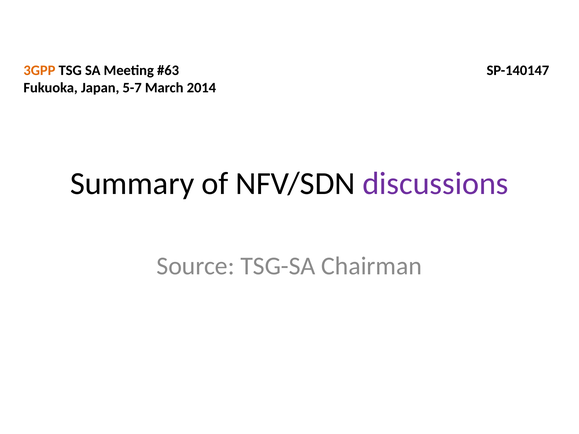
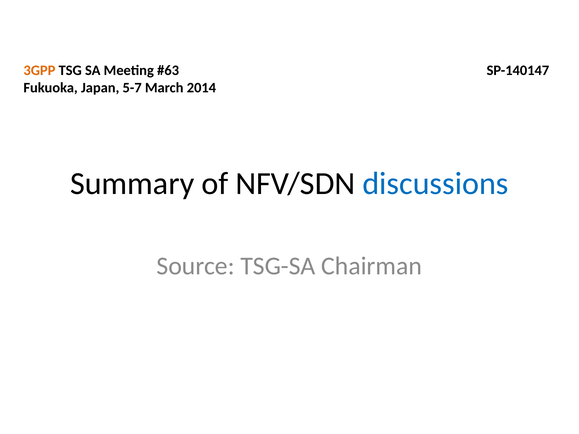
discussions colour: purple -> blue (435, 184)
